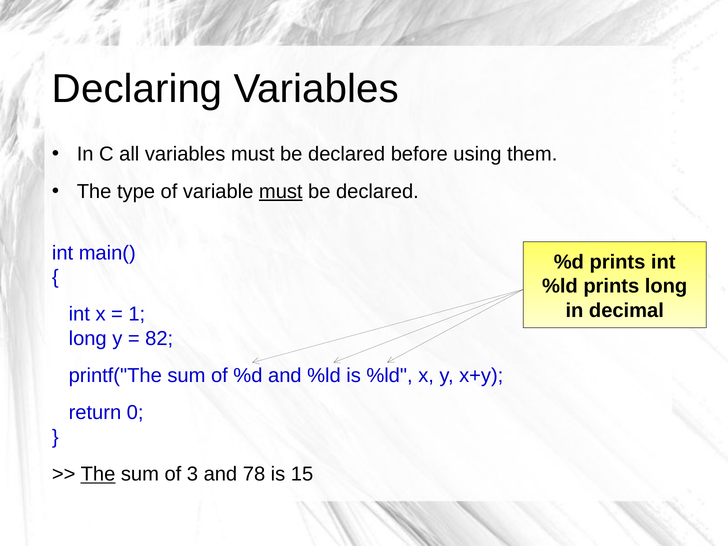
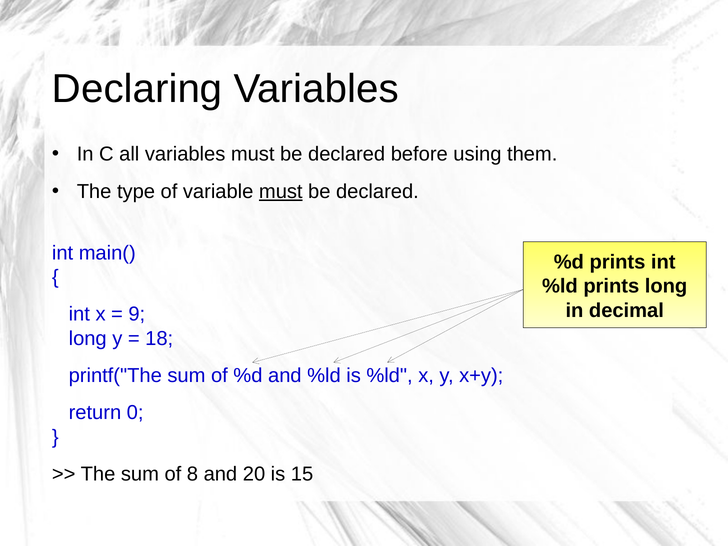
1: 1 -> 9 (137, 314)
82: 82 -> 18 (159, 338)
The underline: present -> none (98, 474)
3: 3 -> 8 (192, 474)
78: 78 -> 20 (254, 474)
